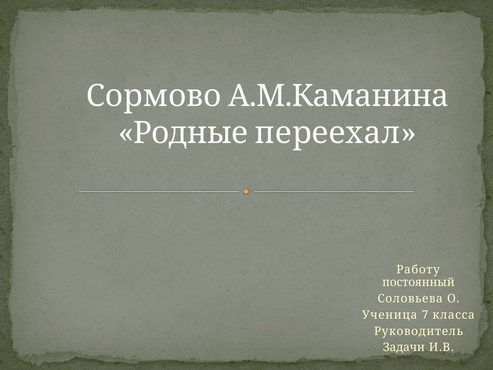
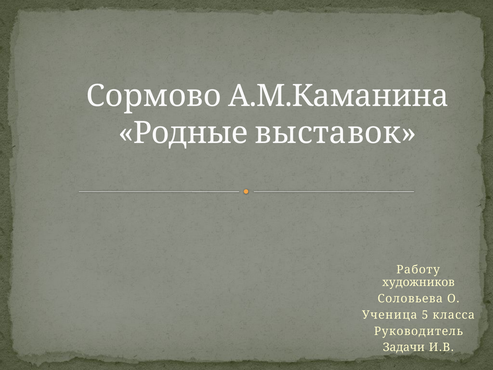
переехал: переехал -> выставок (336, 133)
постоянный: постоянный -> художников (418, 282)
7: 7 -> 5 (425, 315)
